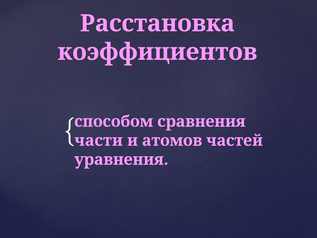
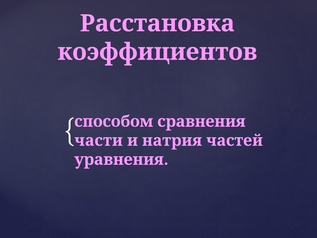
атомов: атомов -> натрия (172, 140)
